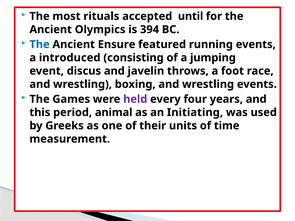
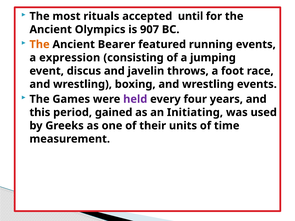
394: 394 -> 907 (150, 30)
The colour: blue -> orange (40, 44)
Ensure: Ensure -> Bearer (117, 44)
introduced: introduced -> expression (70, 58)
animal: animal -> gained (114, 113)
